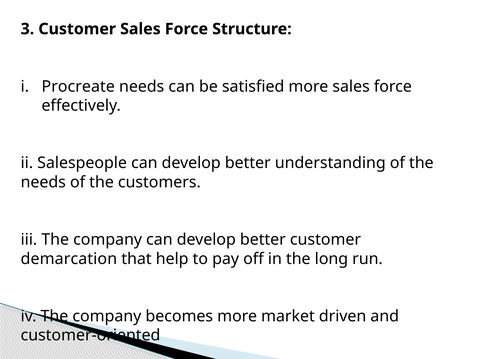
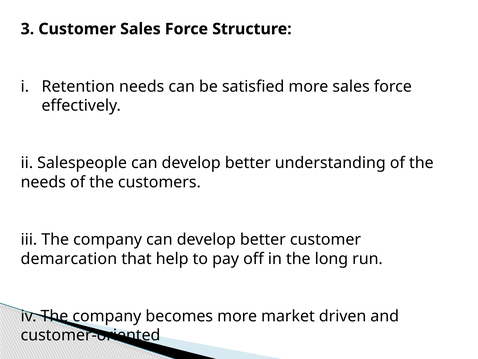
Procreate: Procreate -> Retention (78, 86)
